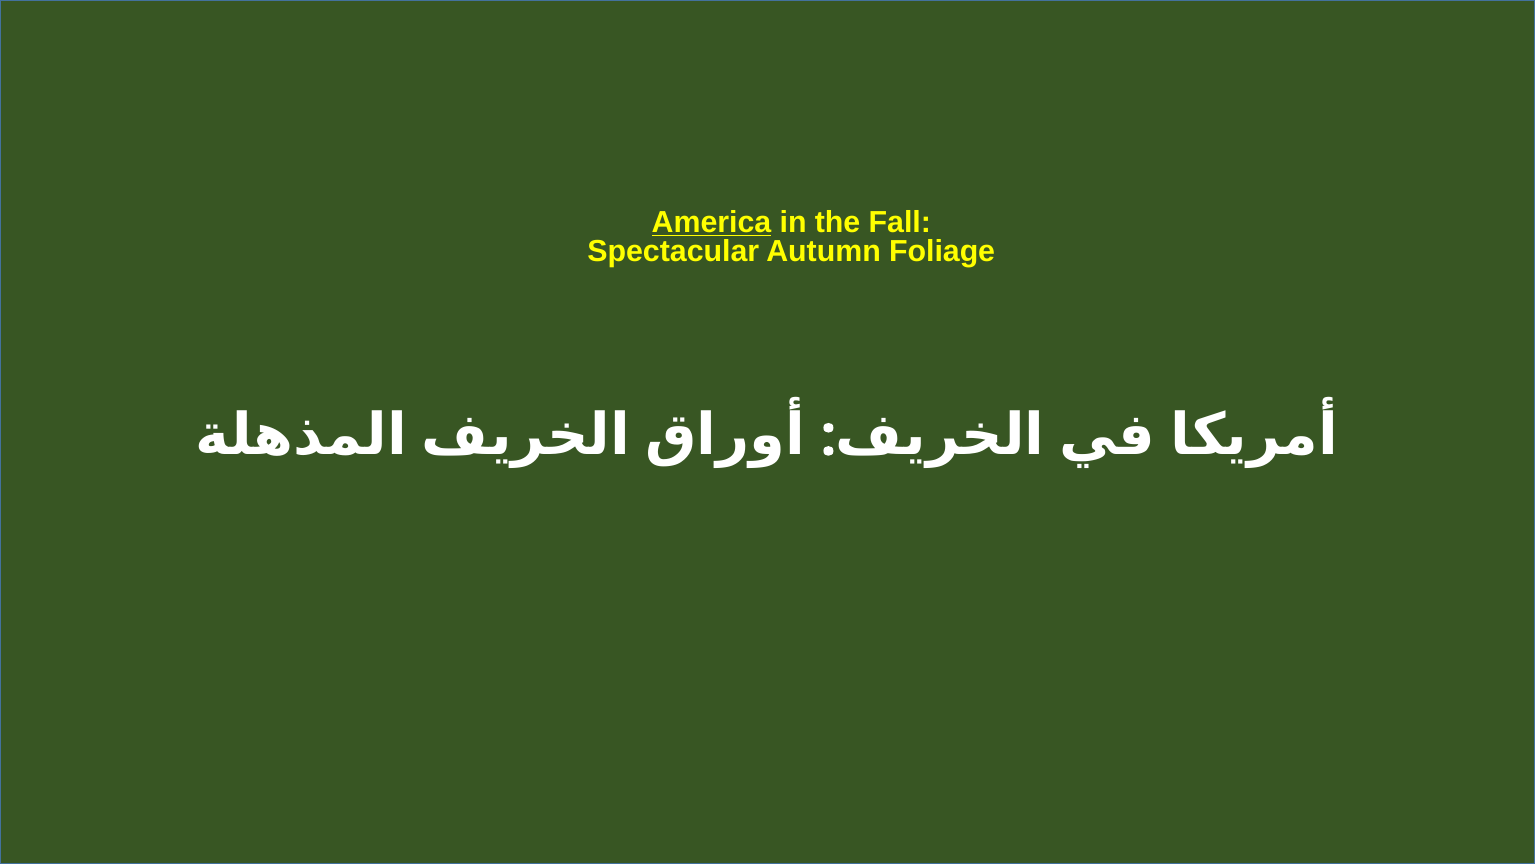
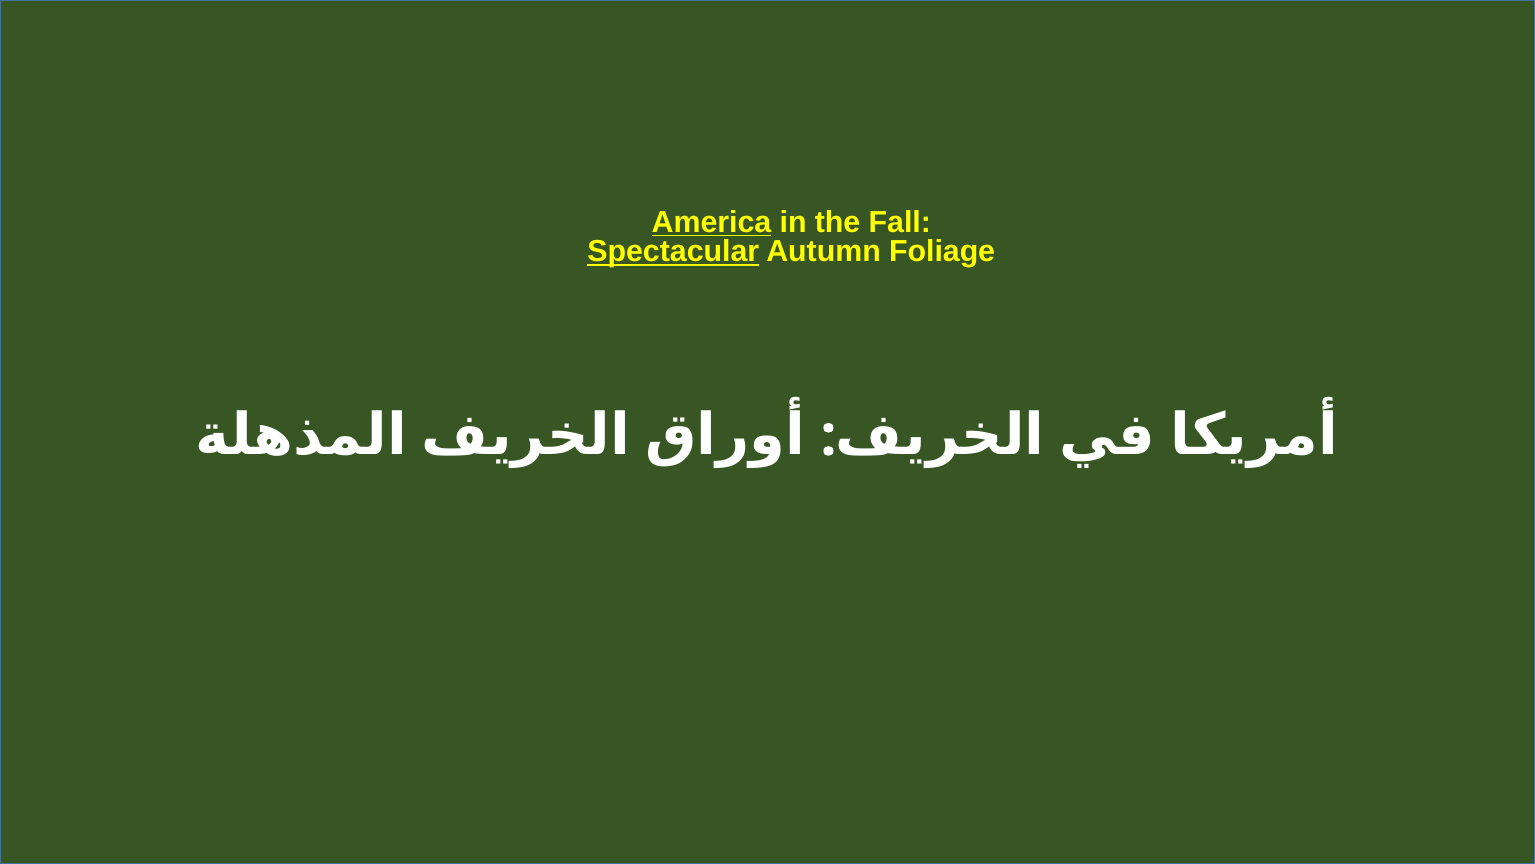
Spectacular underline: none -> present (673, 252)
